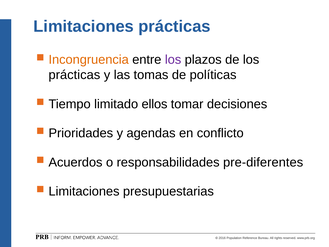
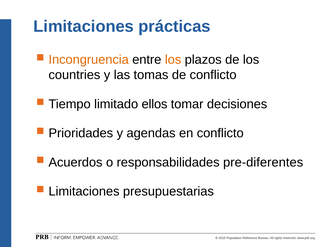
los colour: purple -> orange (173, 60)
prácticas: prácticas -> countries (74, 75)
de políticas: políticas -> conflicto (213, 75)
